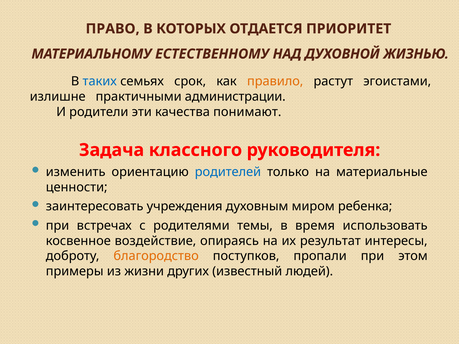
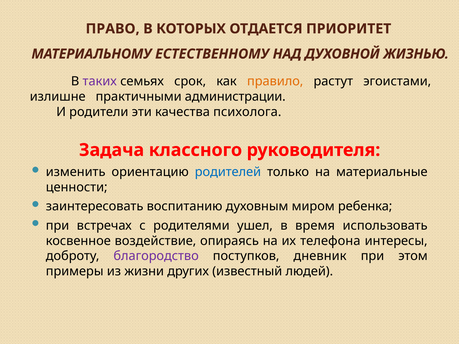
таких colour: blue -> purple (100, 81)
понимают: понимают -> психолога (247, 112)
учреждения: учреждения -> воспитанию (185, 206)
темы: темы -> ушел (255, 226)
результат: результат -> телефона (330, 241)
благородство colour: orange -> purple (156, 256)
пропали: пропали -> дневник (320, 256)
